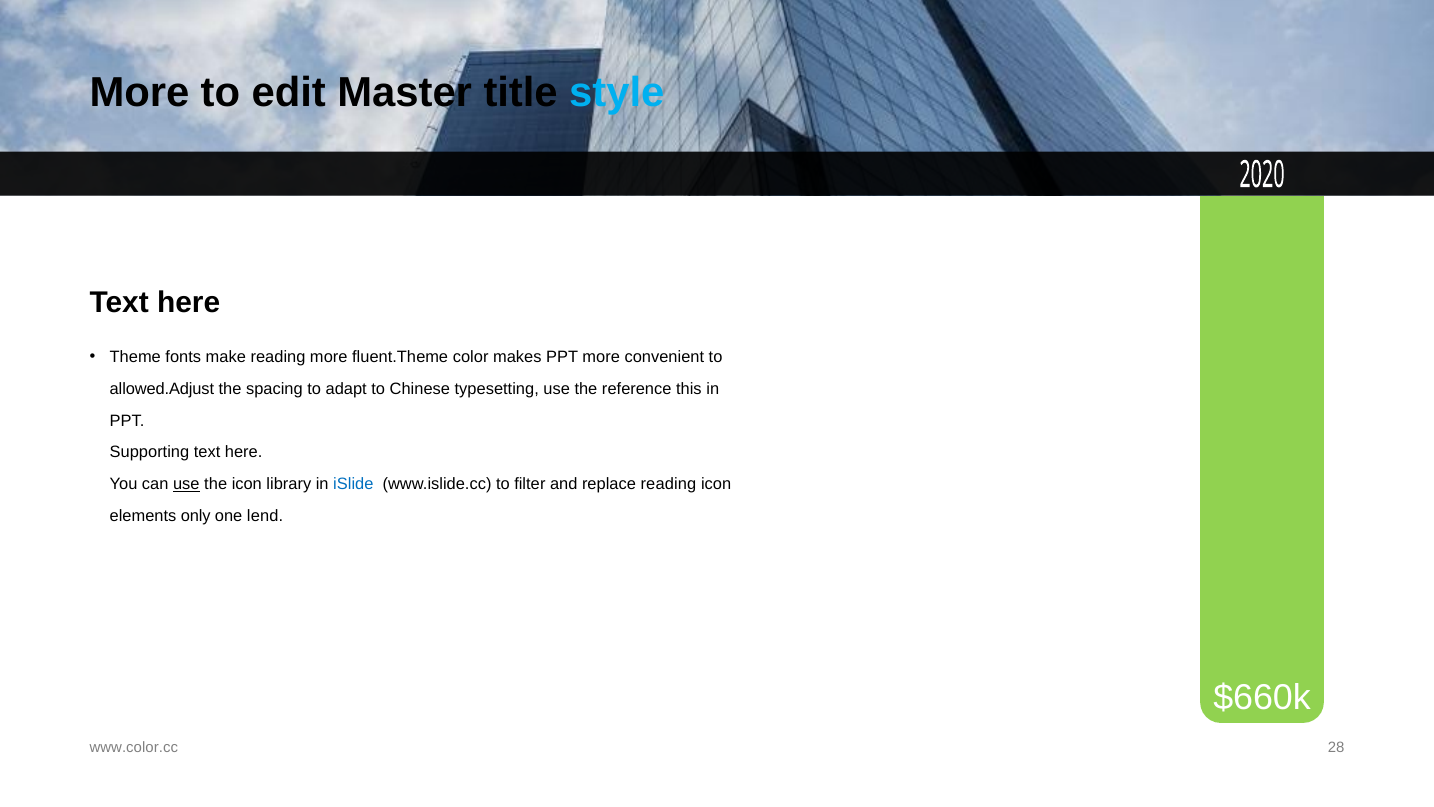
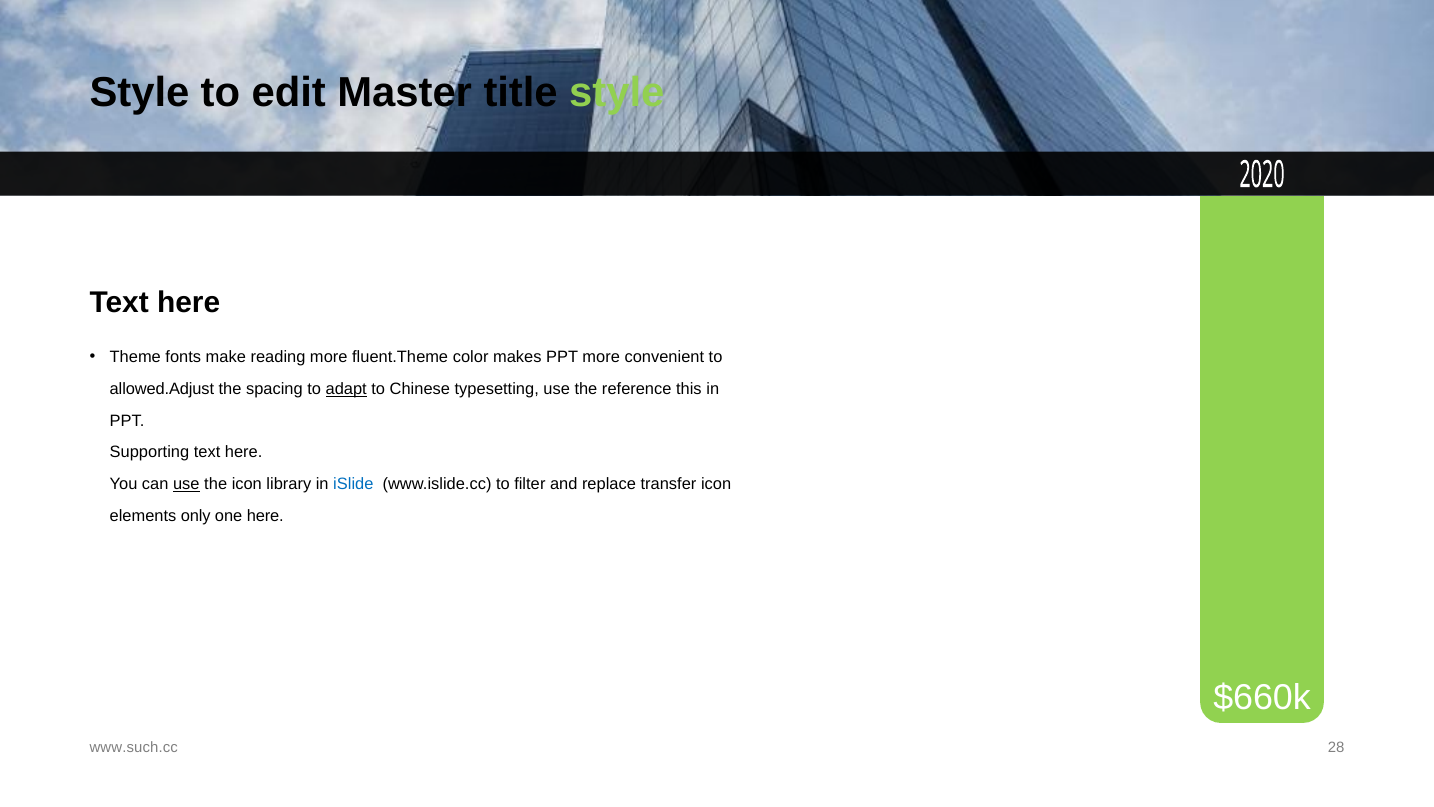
More: More -> Style (139, 93)
style colour: light blue -> light green (617, 93)
adapt underline: none -> present (346, 389)
replace reading: reading -> transfer (669, 484)
one lend: lend -> here (265, 515)
www.color.cc: www.color.cc -> www.such.cc (134, 747)
